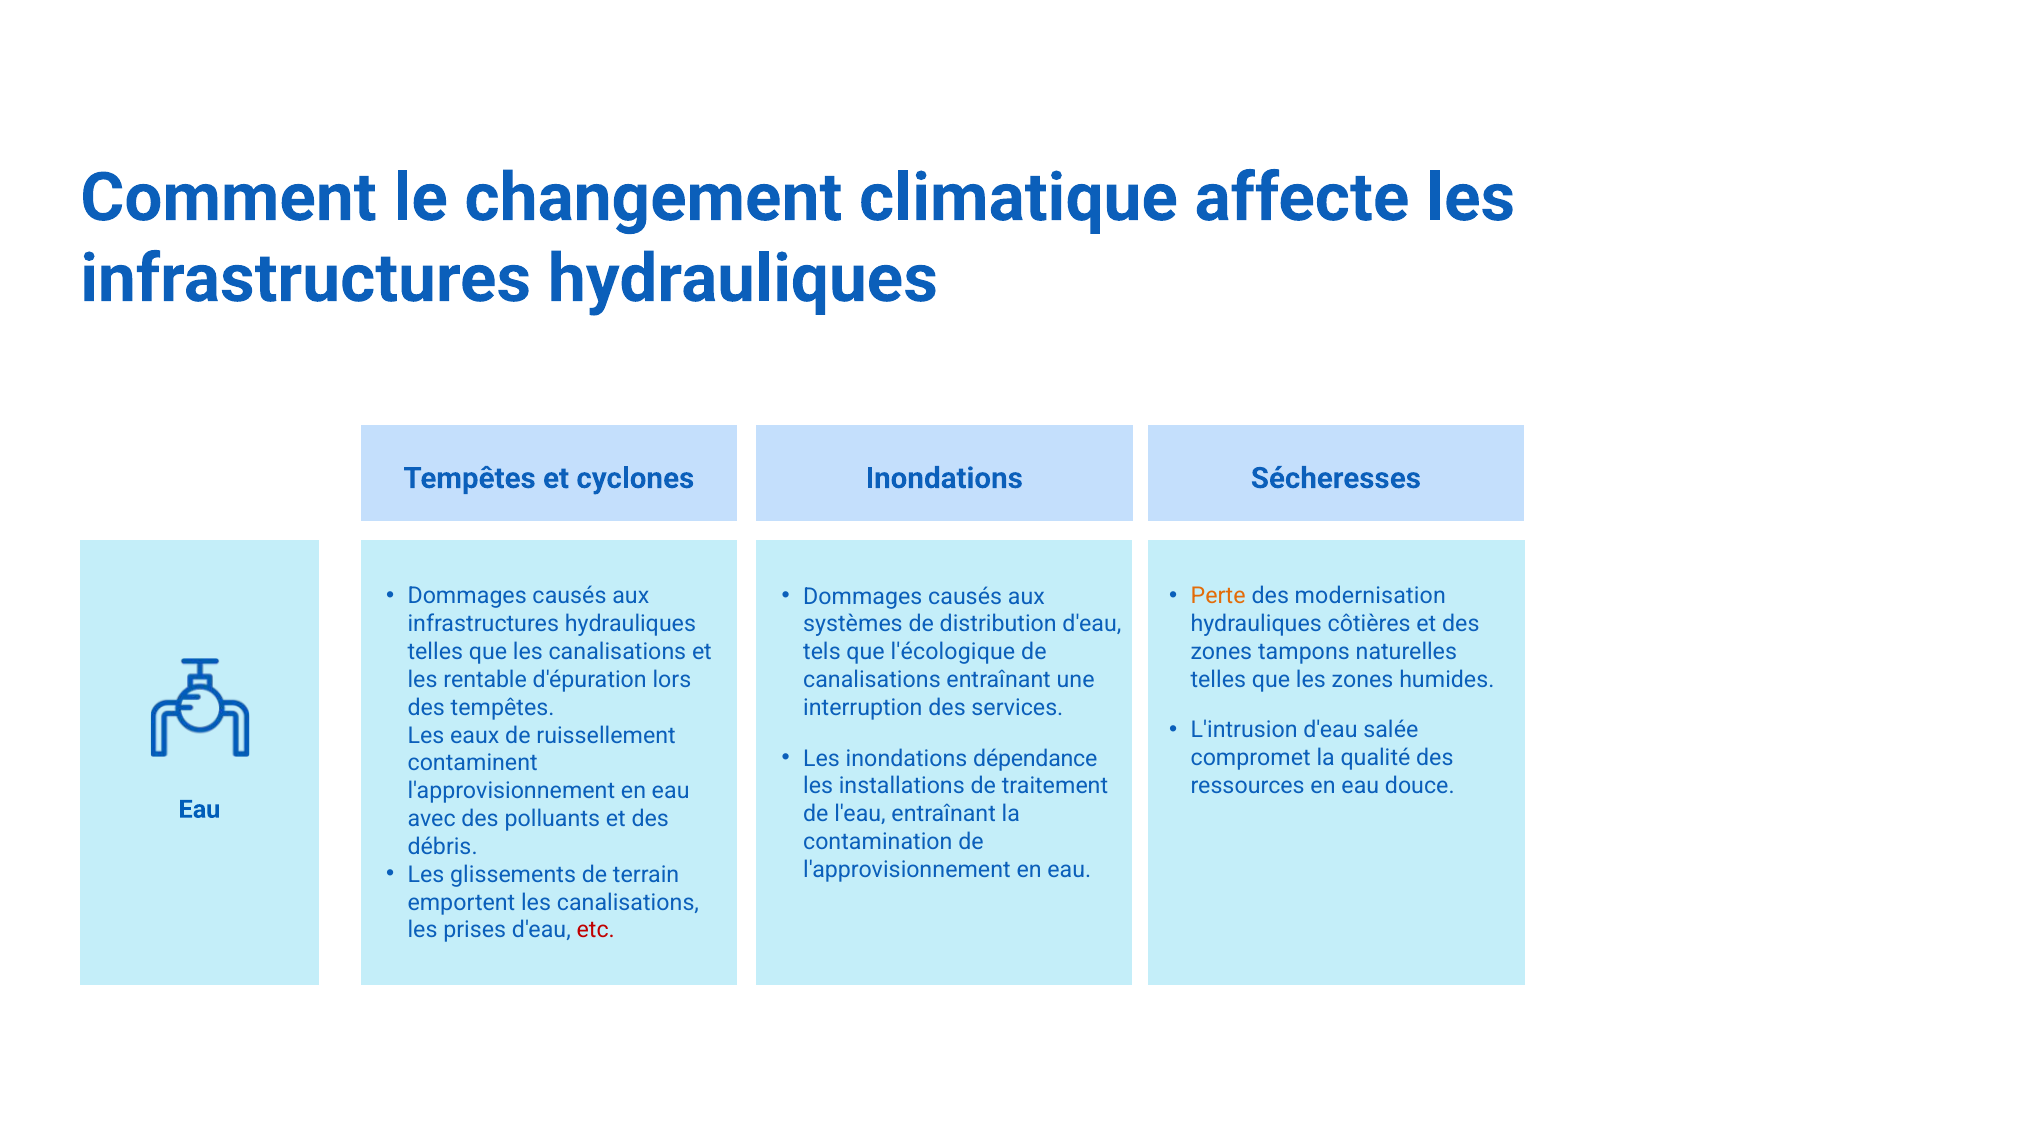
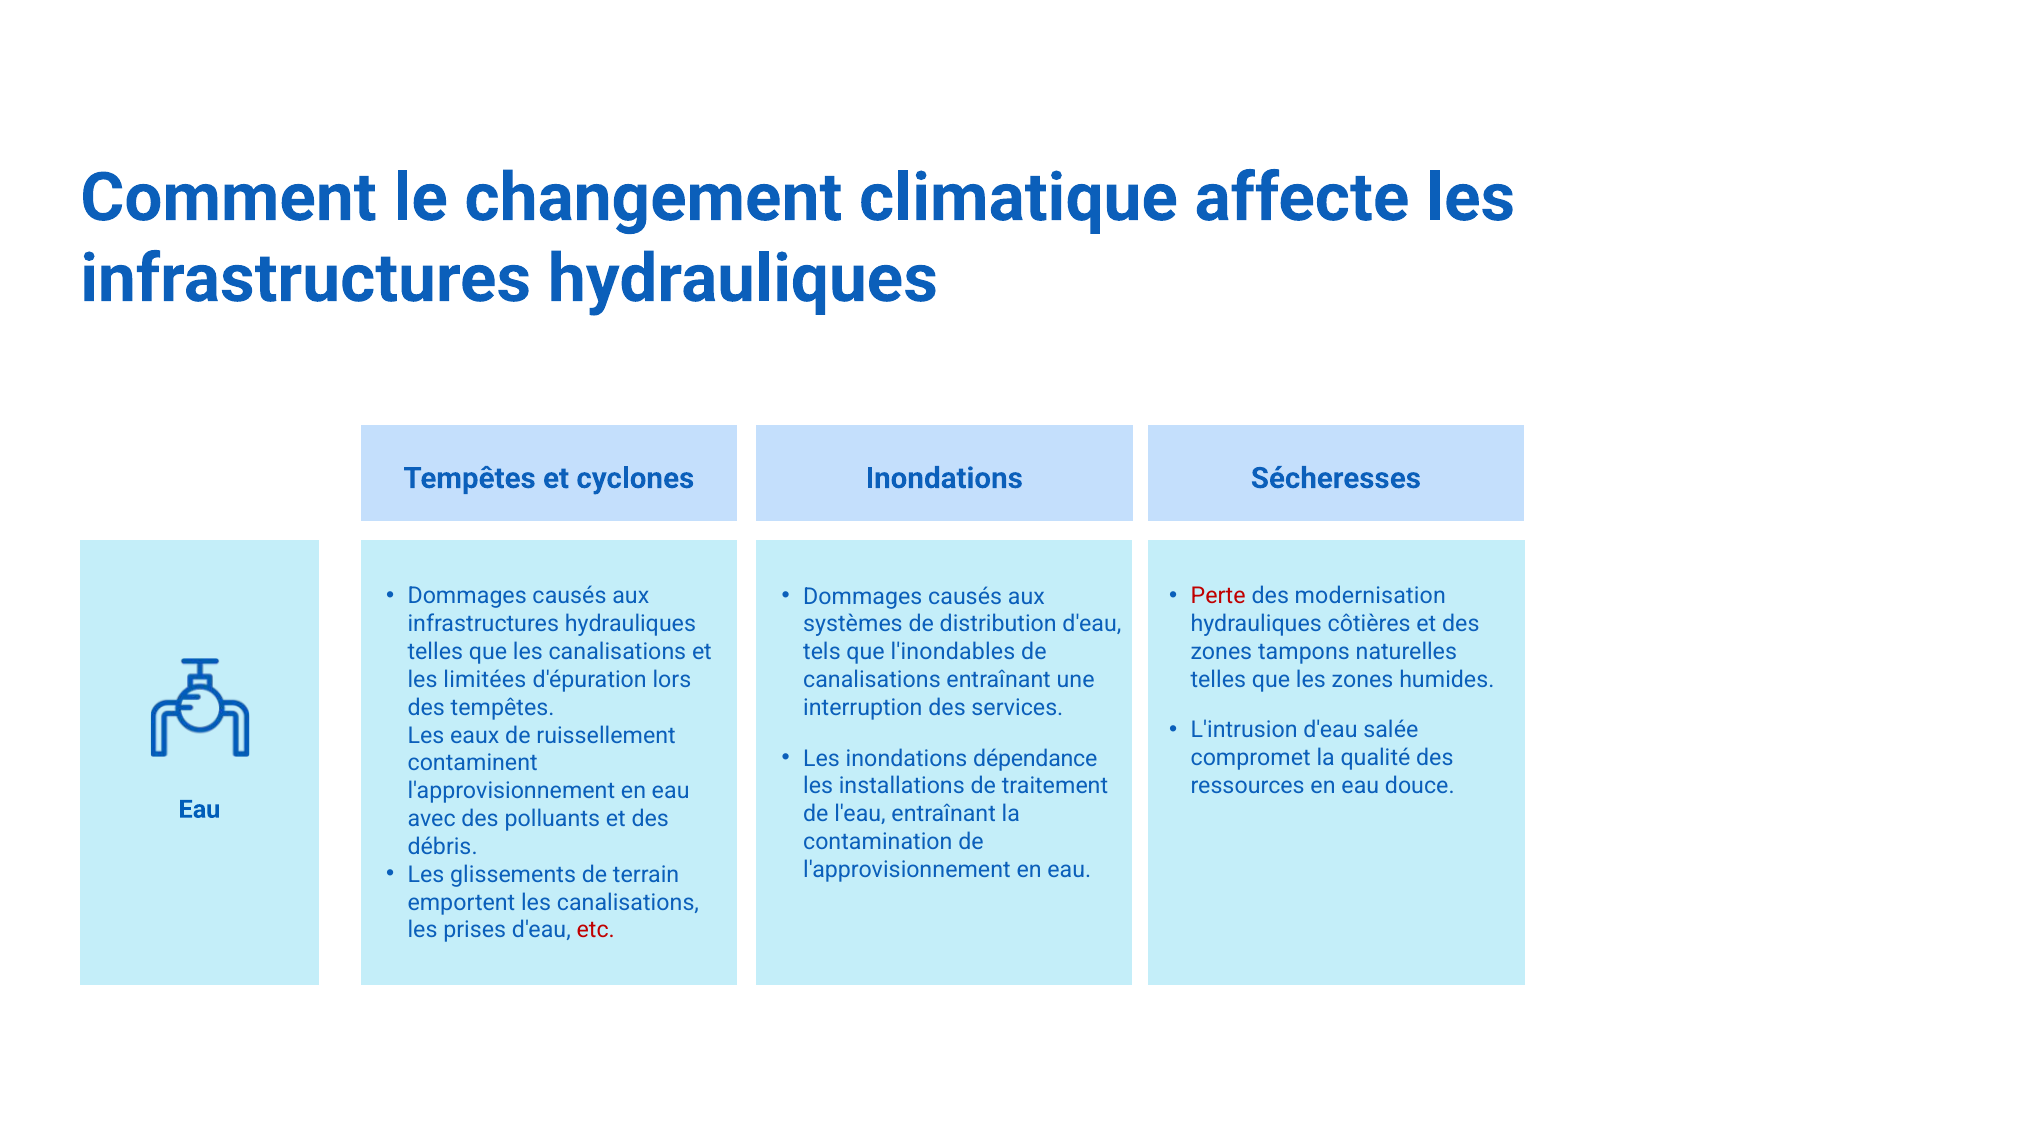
Perte colour: orange -> red (1218, 596)
l'écologique: l'écologique -> l'inondables (953, 652)
rentable: rentable -> limitées (485, 680)
